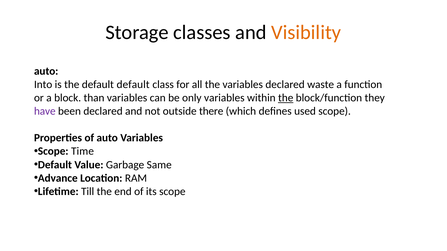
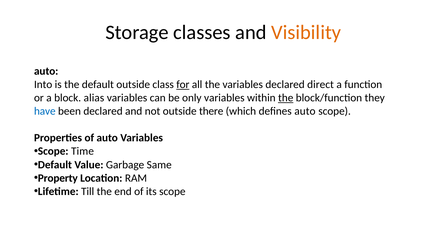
default default: default -> outside (133, 85)
for underline: none -> present (183, 85)
waste: waste -> direct (321, 85)
than: than -> alias (94, 98)
have colour: purple -> blue (45, 111)
defines used: used -> auto (305, 111)
Advance: Advance -> Property (58, 178)
